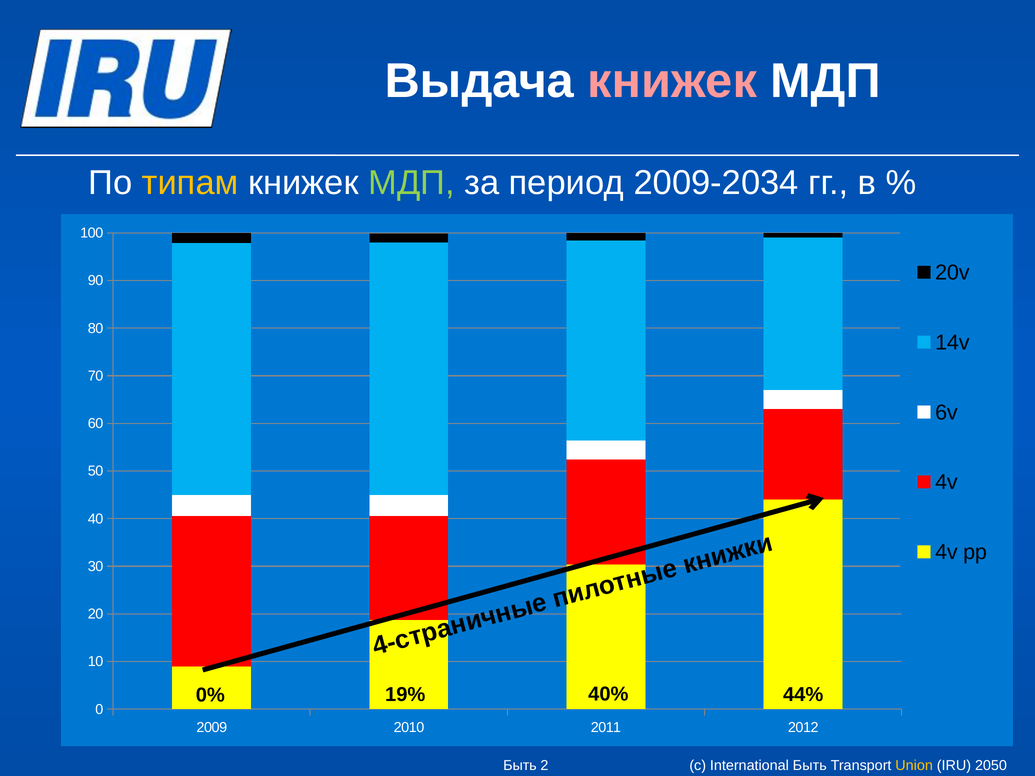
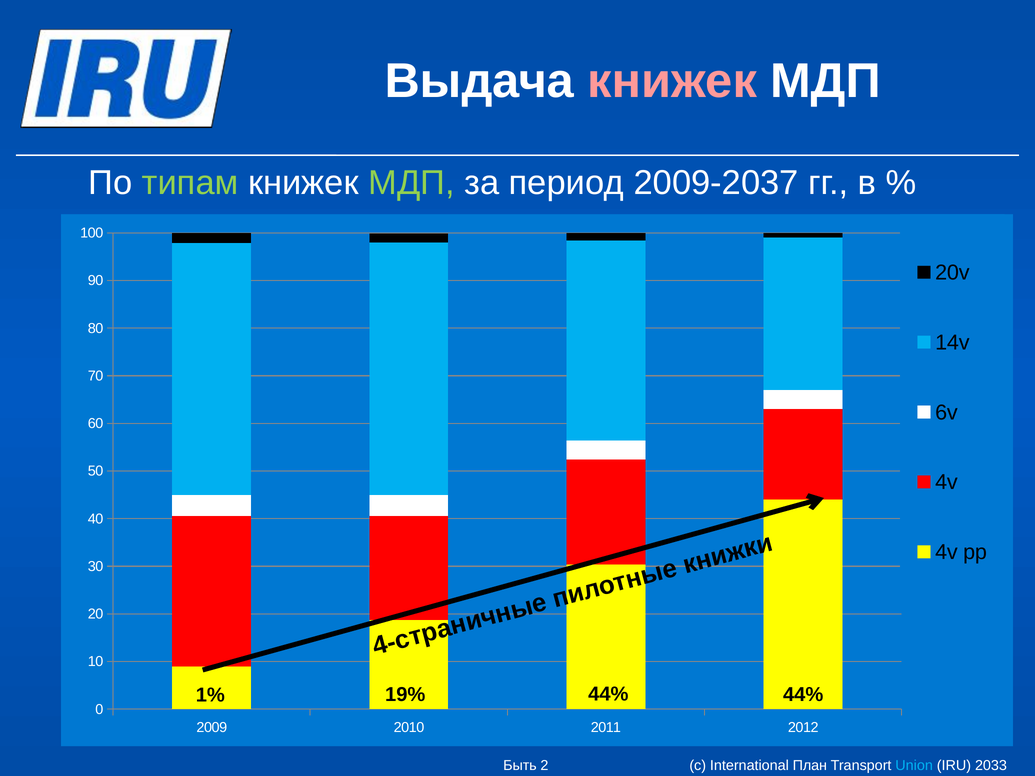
типам colour: yellow -> light green (190, 183)
2009-2034: 2009-2034 -> 2009-2037 (716, 183)
0%: 0% -> 1% (210, 695)
19% 40%: 40% -> 44% (608, 695)
International Быть: Быть -> План (810, 766)
Union colour: yellow -> light blue (914, 766)
2050: 2050 -> 2033 (991, 766)
